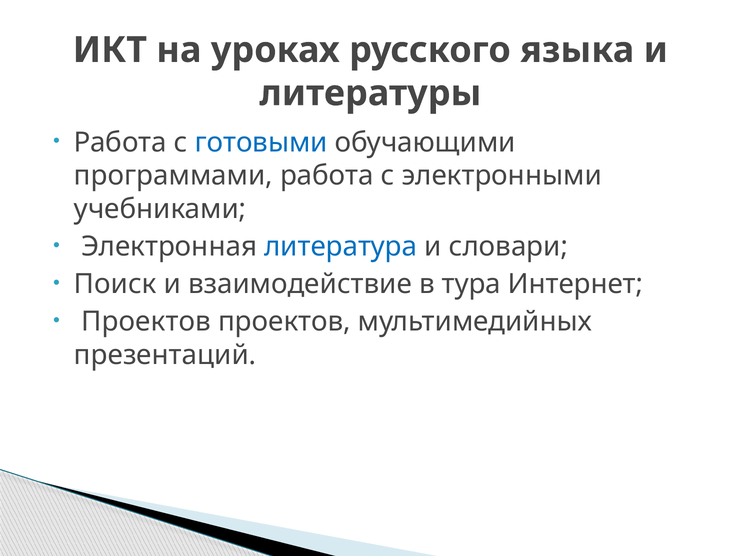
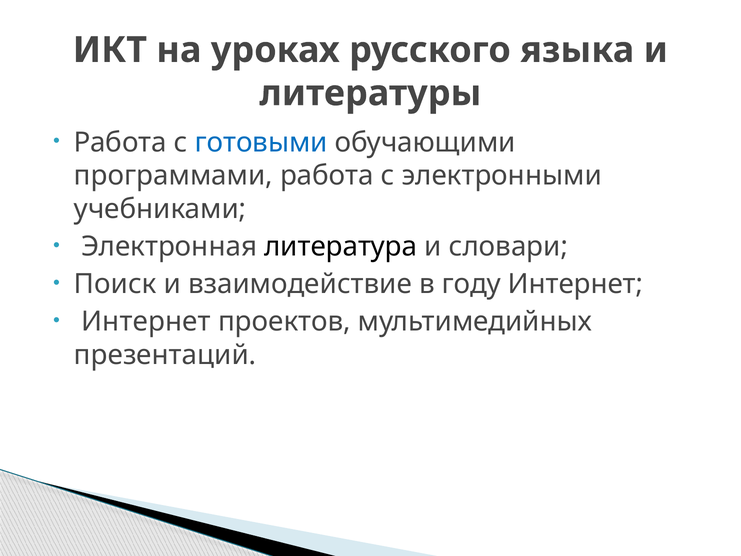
литература colour: blue -> black (341, 247)
тура: тура -> году (471, 284)
Проектов: Проектов -> Интернет (146, 322)
